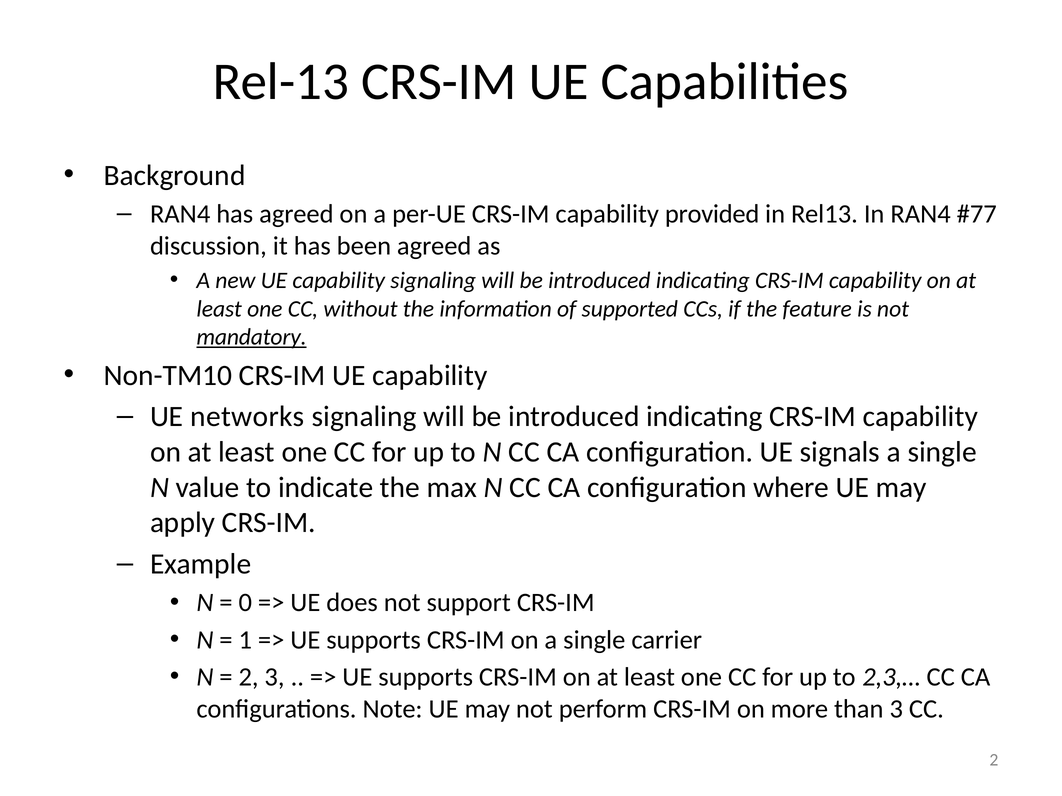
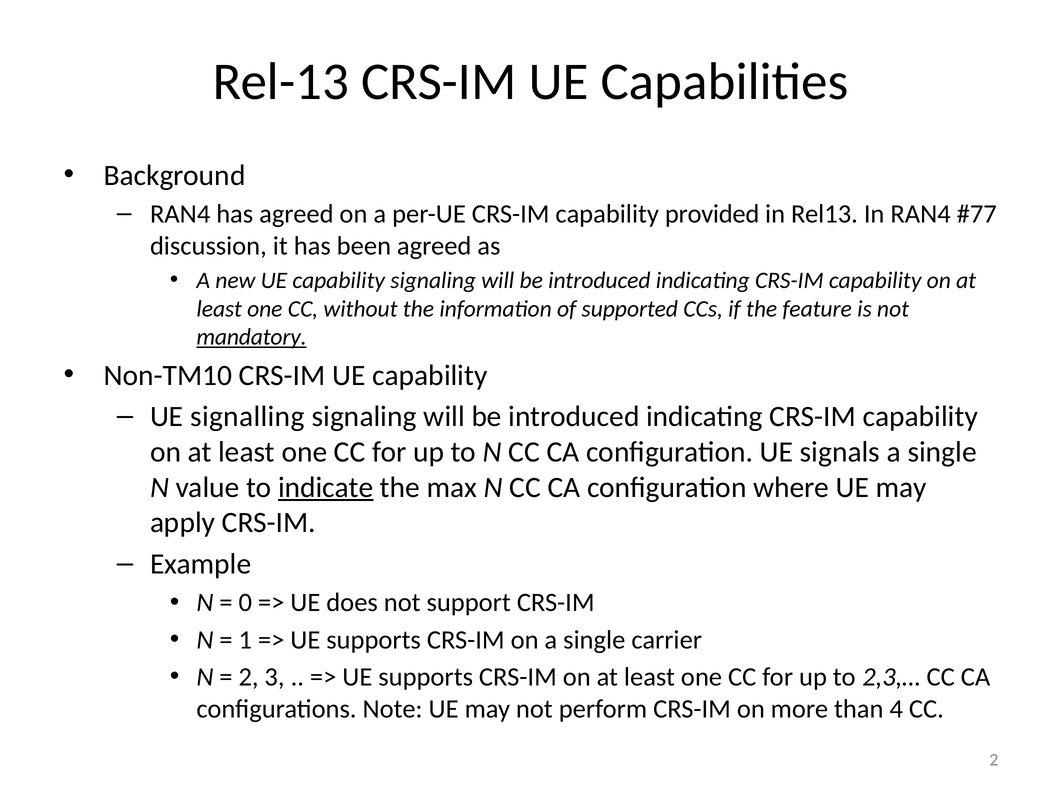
networks: networks -> signalling (247, 417)
indicate underline: none -> present (326, 488)
than 3: 3 -> 4 (896, 709)
